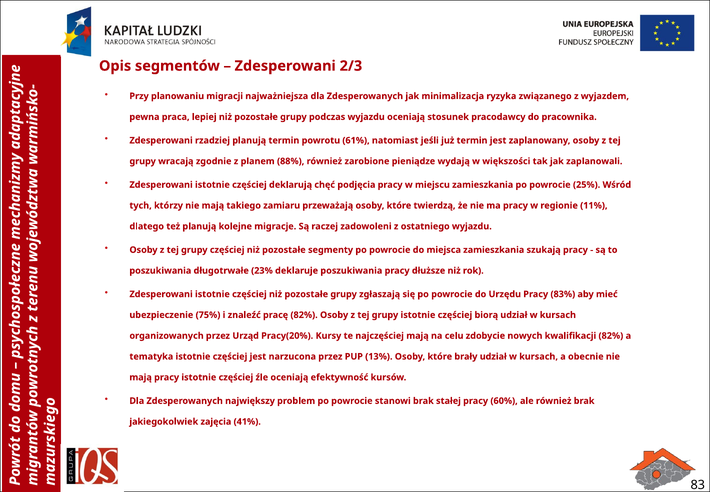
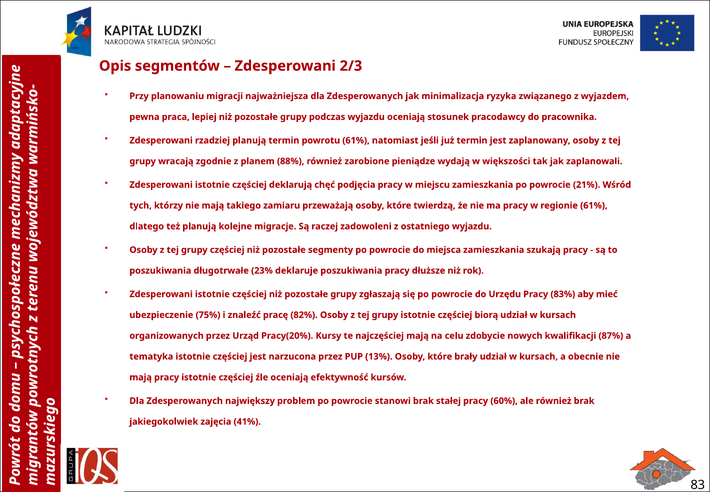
25%: 25% -> 21% (587, 185)
regionie 11%: 11% -> 61% (594, 205)
kwalifikacji 82%: 82% -> 87% (611, 335)
